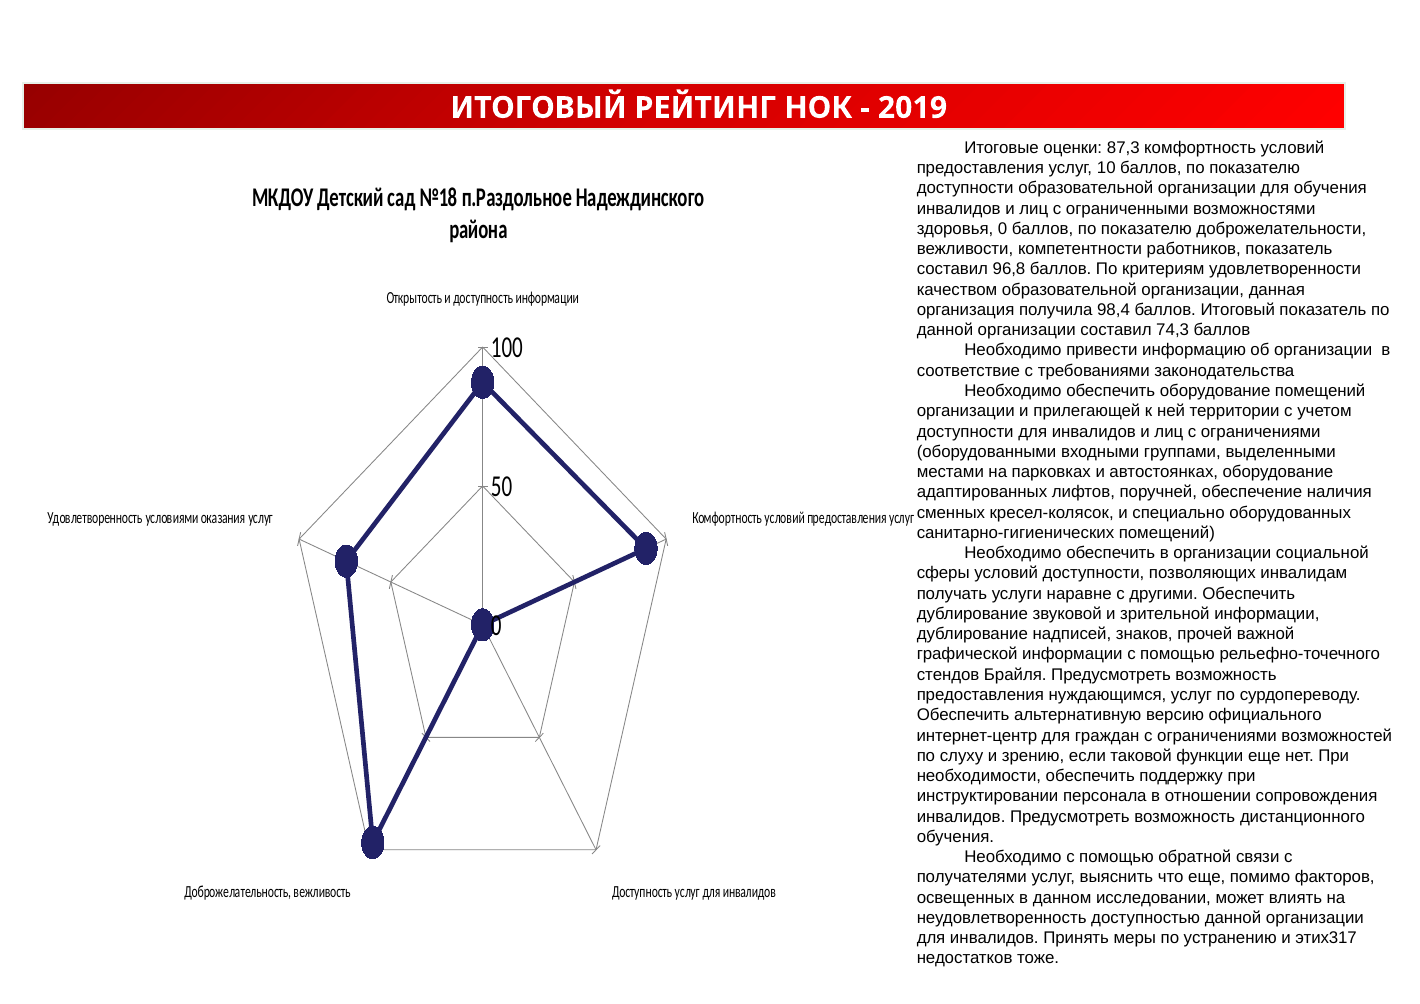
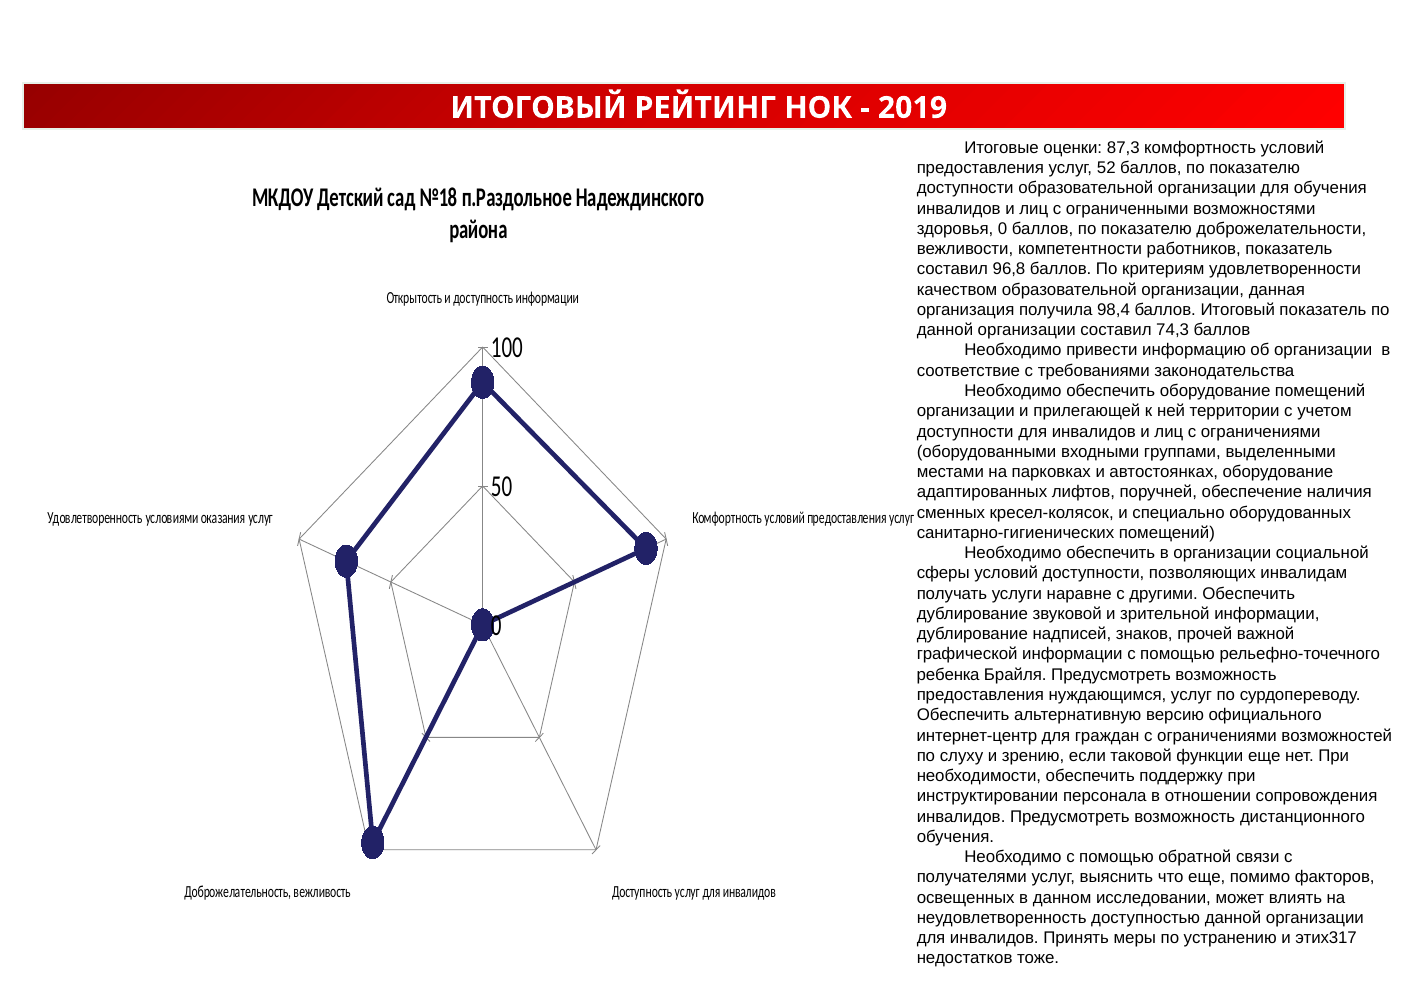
10: 10 -> 52 (1106, 168)
стендов: стендов -> ребенка (948, 675)
